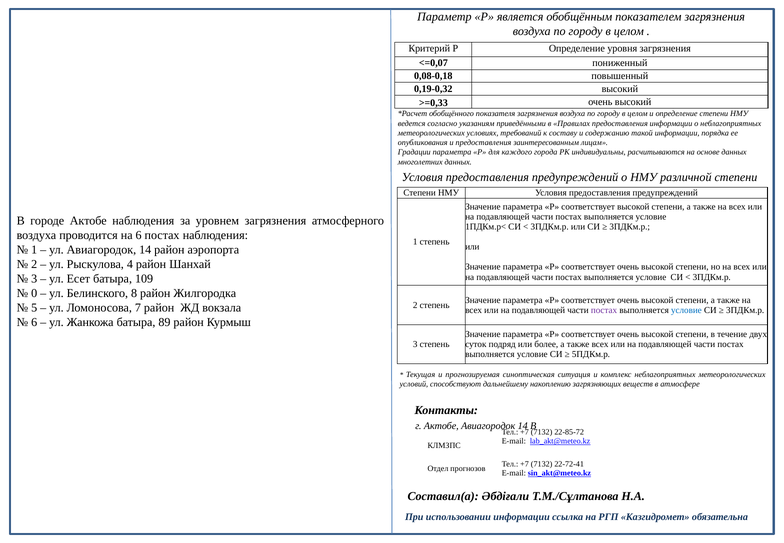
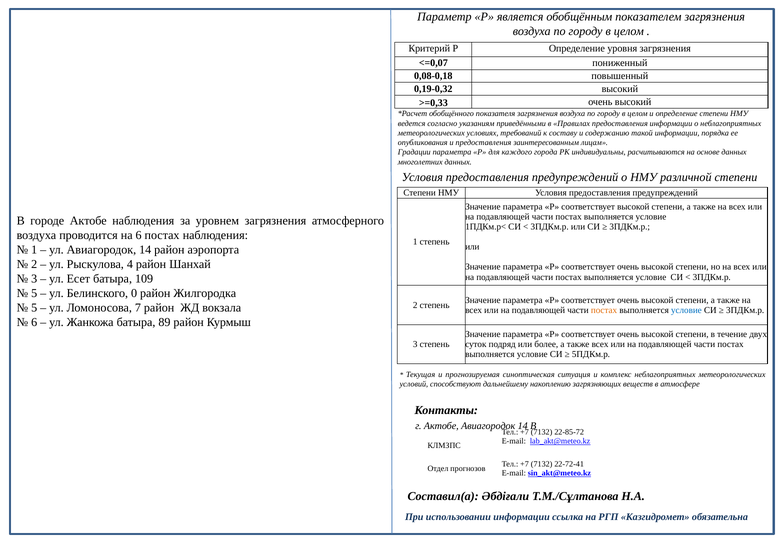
0: 0 -> 5 (34, 293)
8: 8 -> 0 (134, 293)
постах colour: purple -> orange (604, 310)
